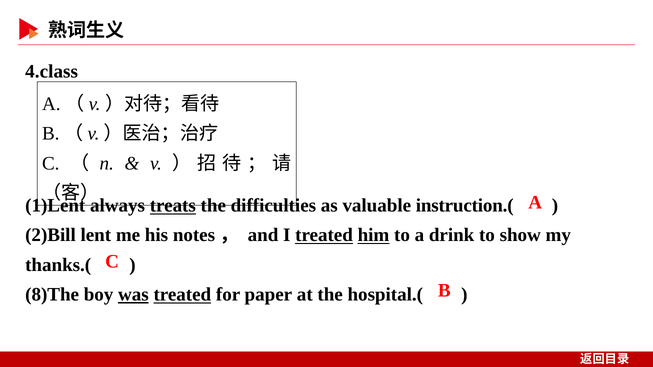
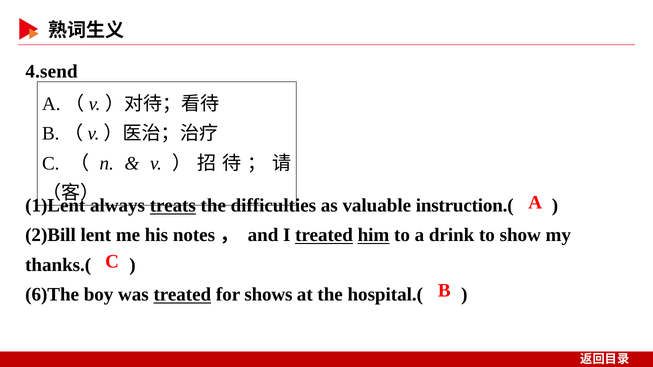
4.class: 4.class -> 4.send (52, 72)
8)The: 8)The -> 6)The (52, 295)
was underline: present -> none (133, 295)
paper: paper -> shows (268, 295)
